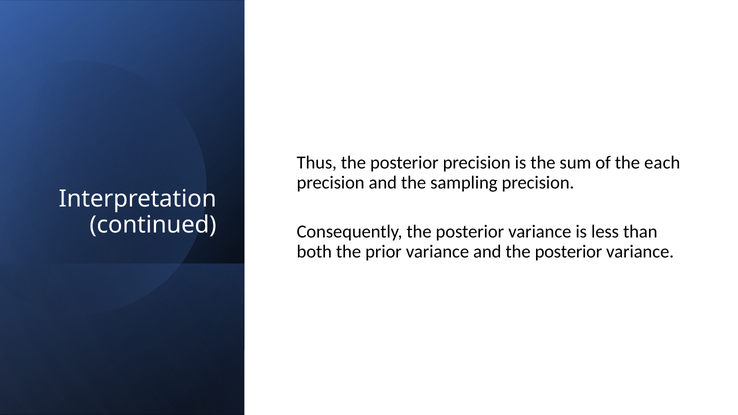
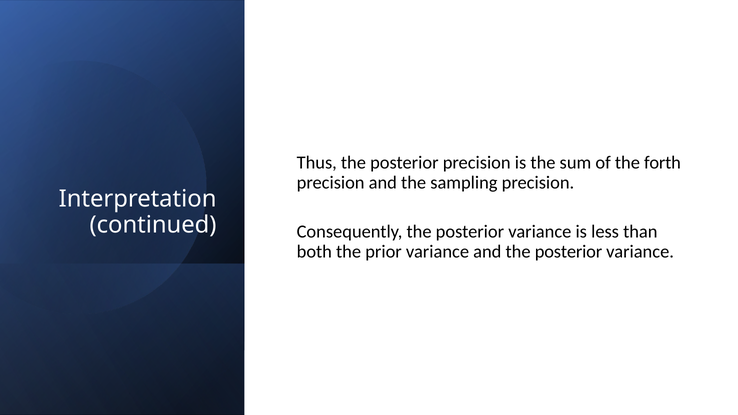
each: each -> forth (662, 163)
